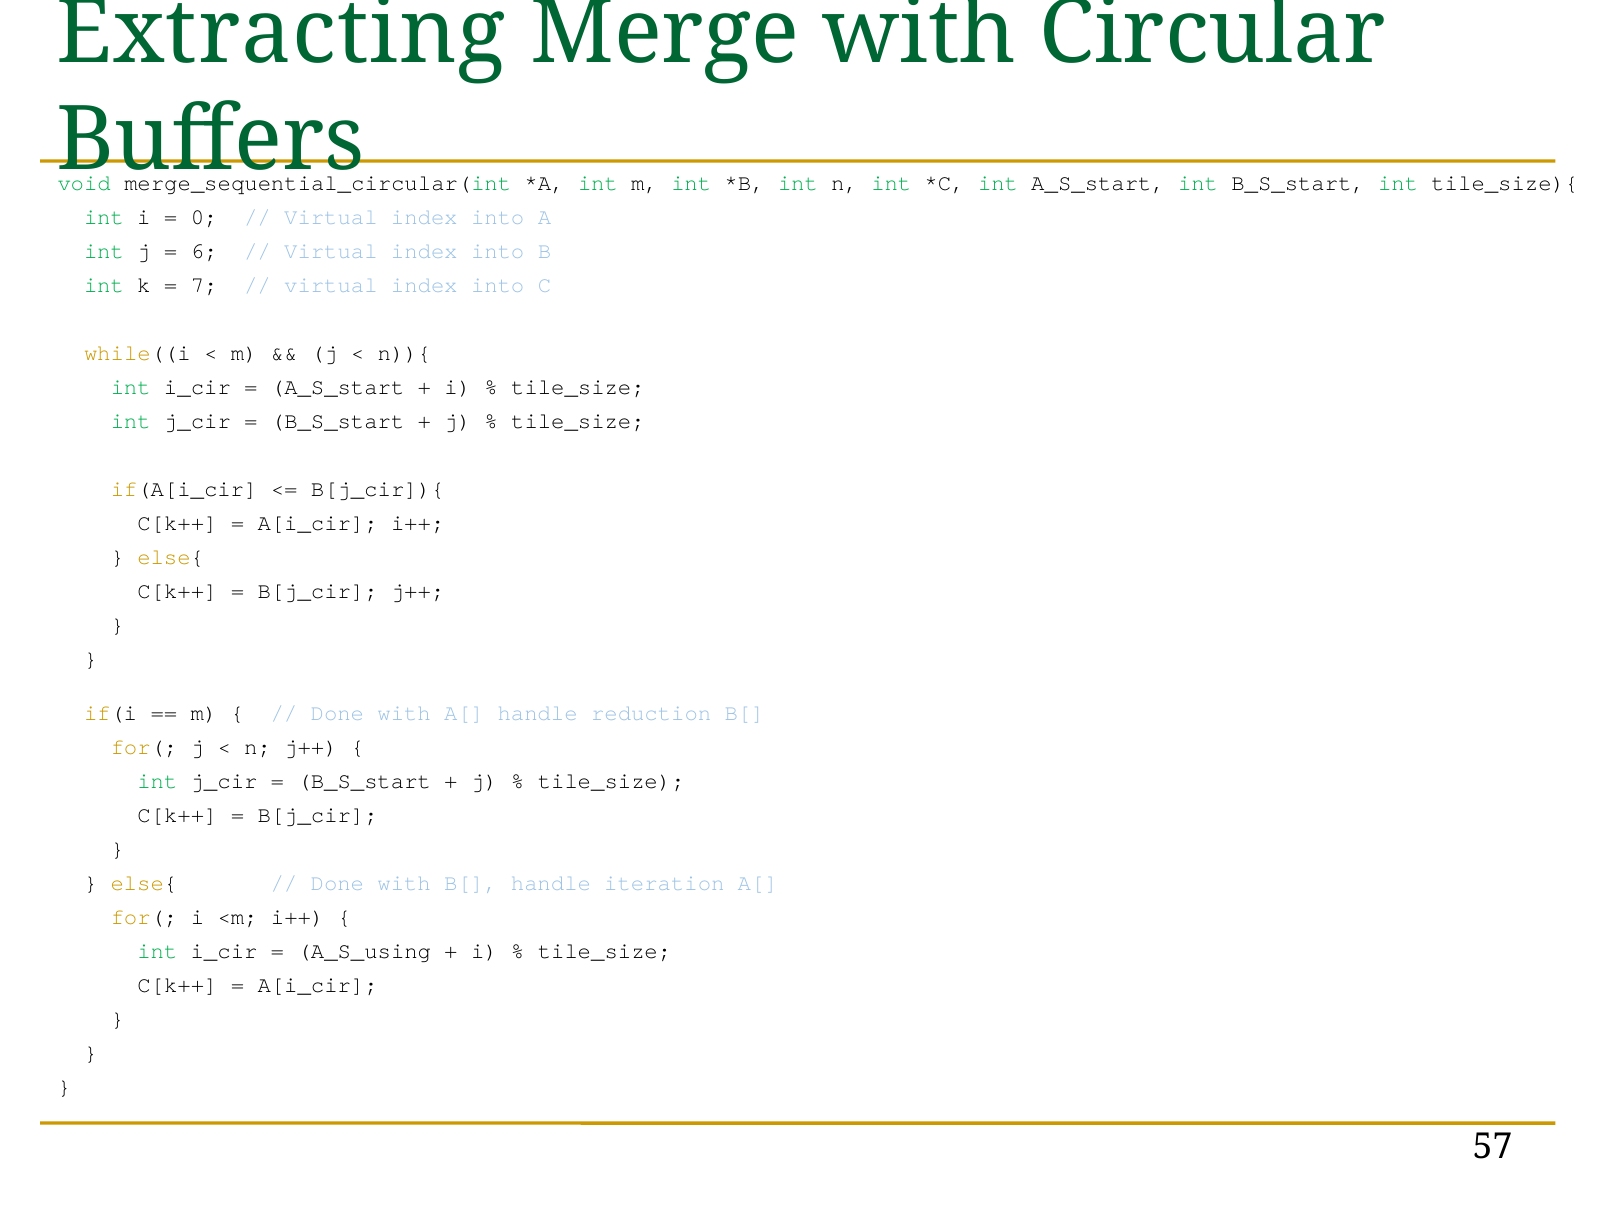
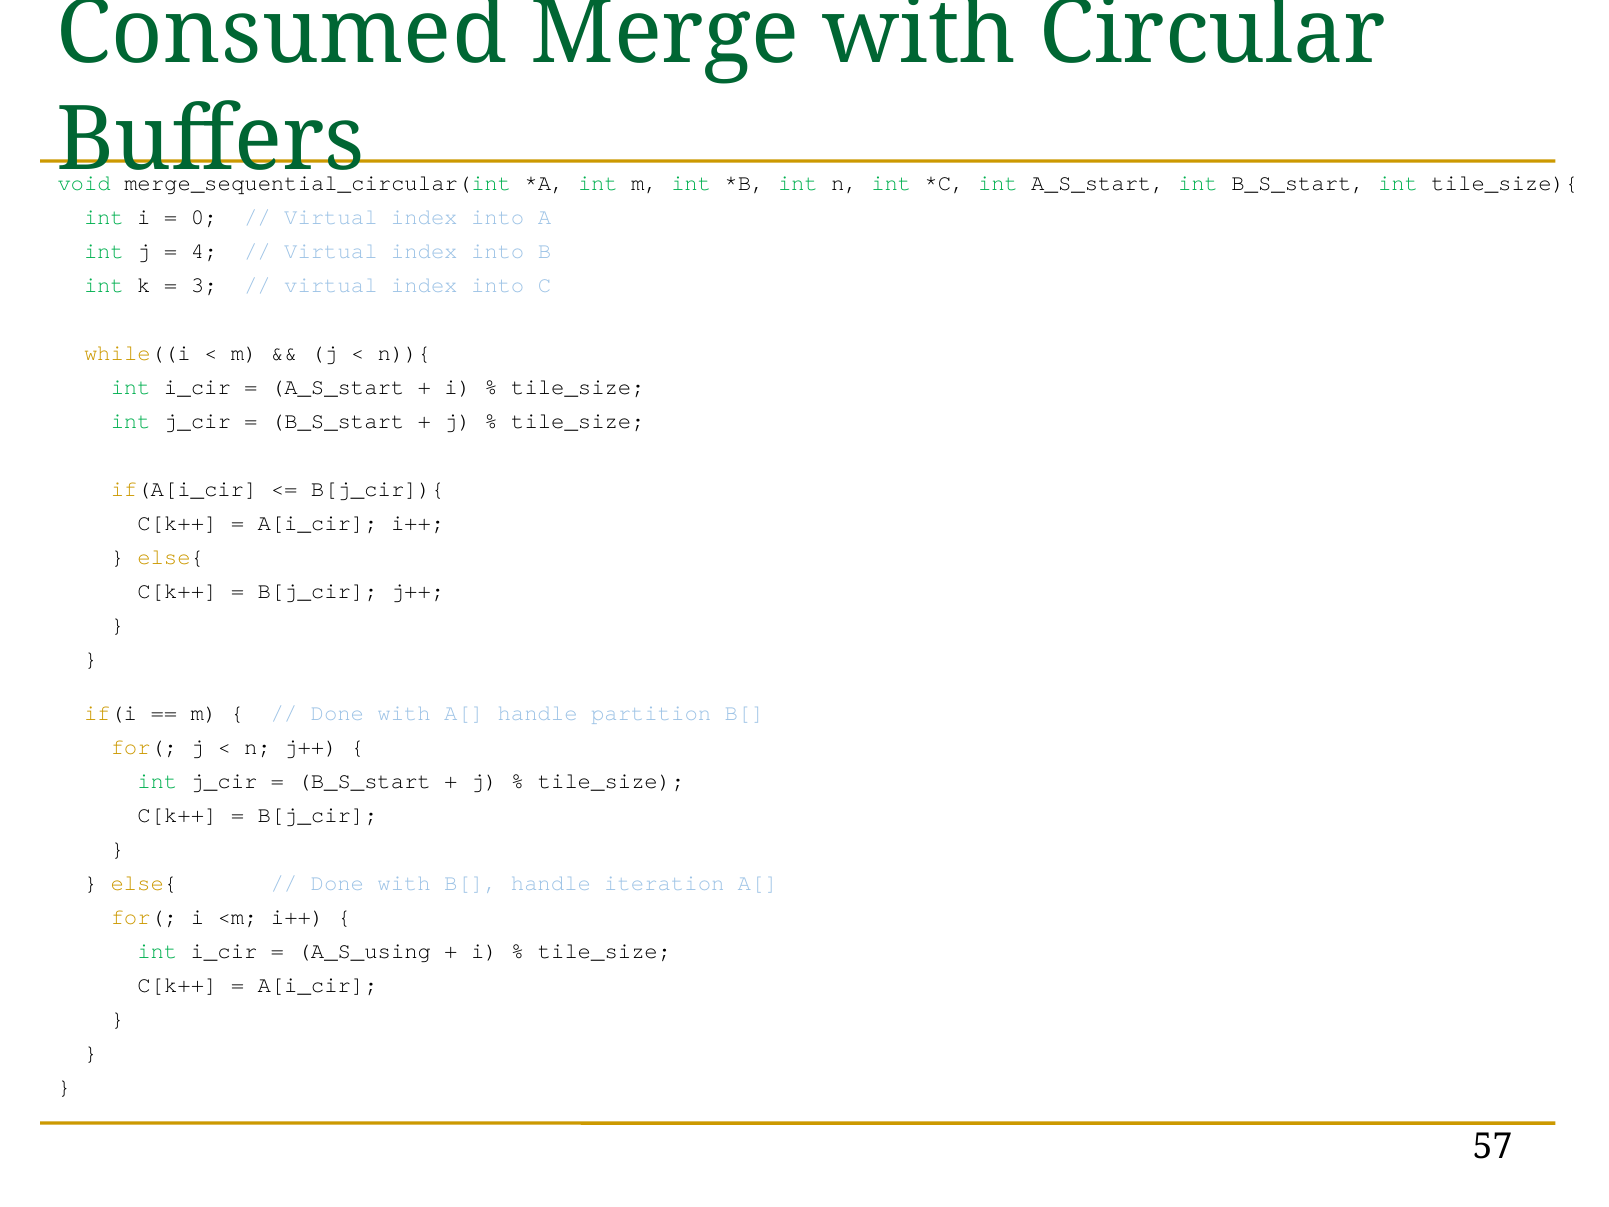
Extracting: Extracting -> Consumed (282, 33)
6: 6 -> 4 (204, 251)
7: 7 -> 3 (204, 285)
reduction: reduction -> partition (651, 713)
